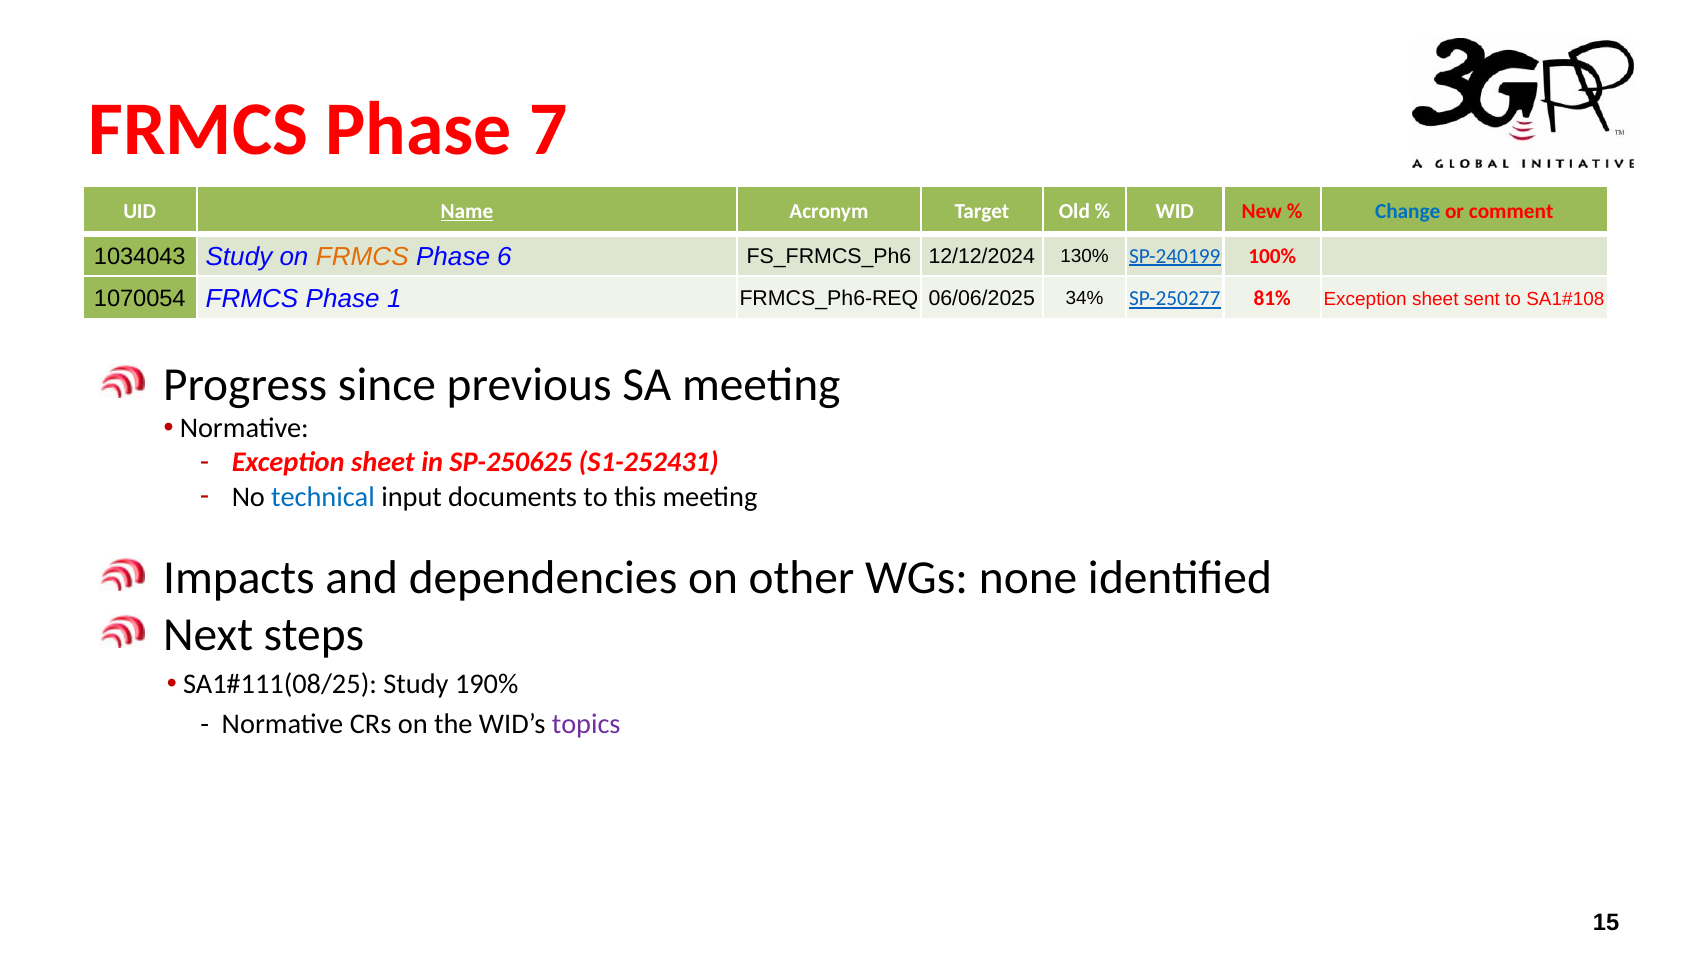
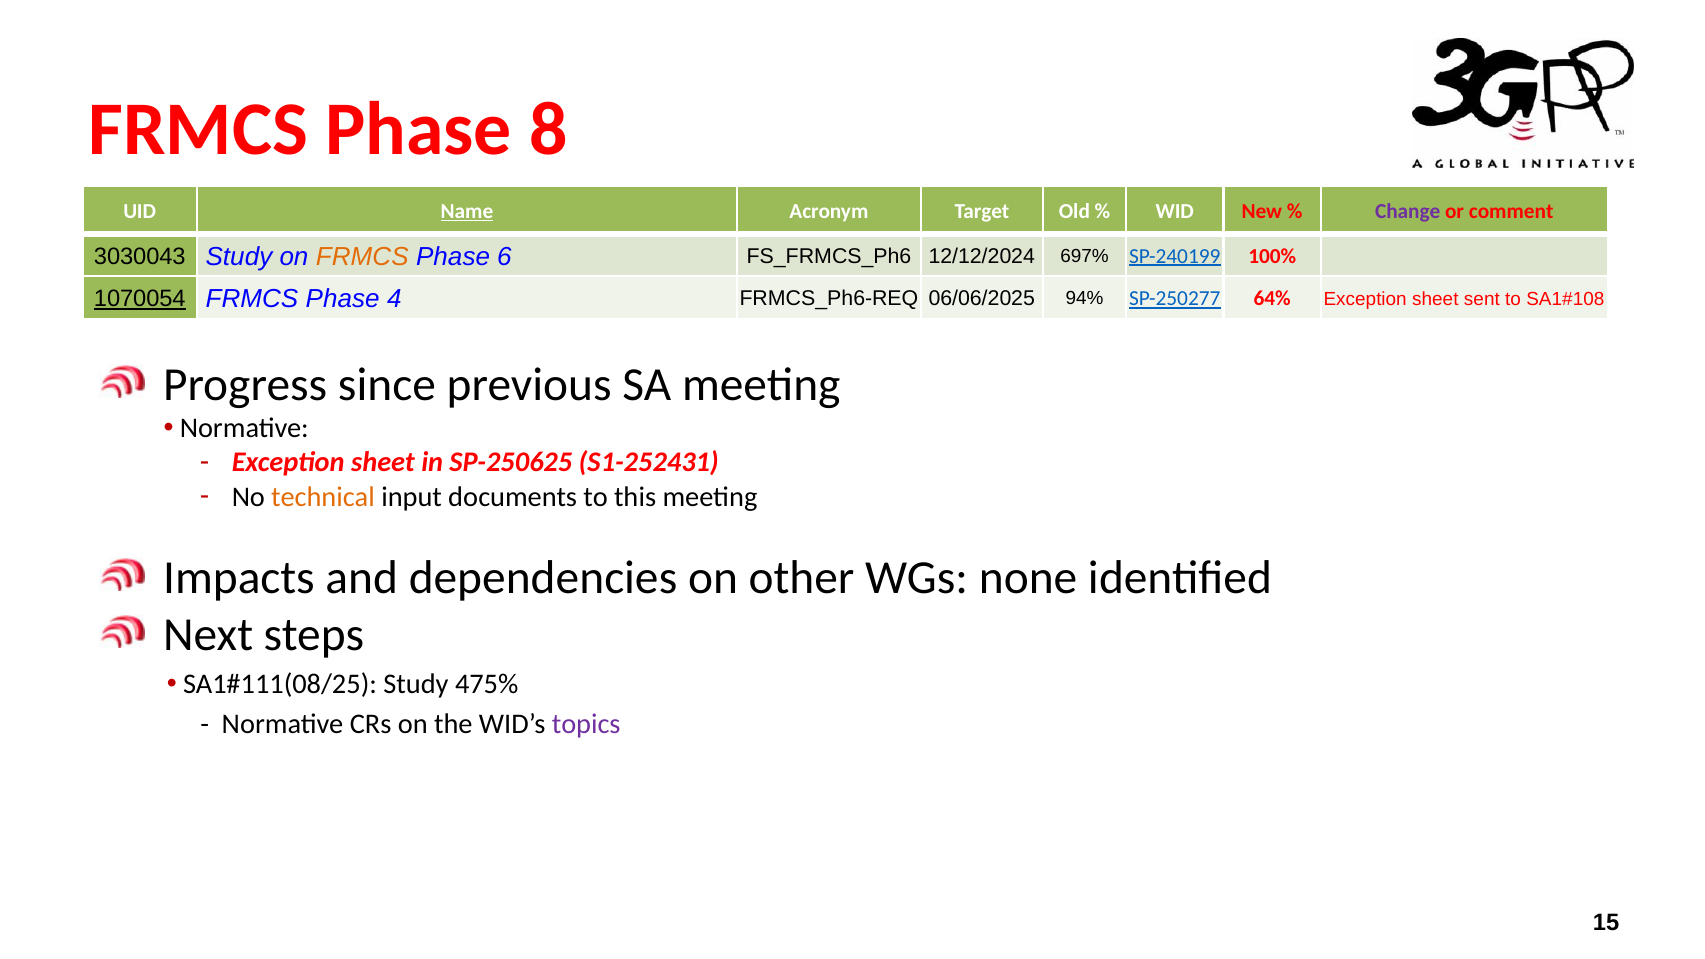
7: 7 -> 8 (548, 130)
Change colour: blue -> purple (1408, 211)
1034043: 1034043 -> 3030043 (140, 256)
130%: 130% -> 697% (1085, 256)
1070054 underline: none -> present (140, 299)
1: 1 -> 4 (394, 299)
34%: 34% -> 94% (1084, 299)
81%: 81% -> 64% (1272, 299)
technical colour: blue -> orange (323, 497)
190%: 190% -> 475% (487, 684)
